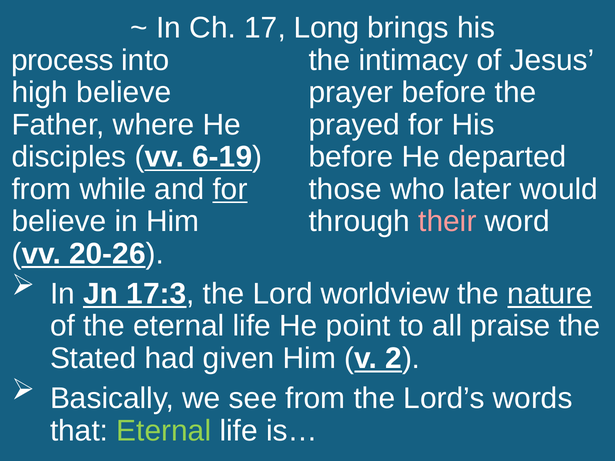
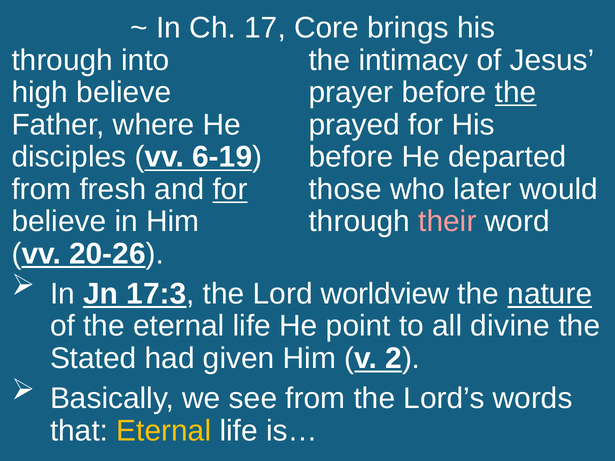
Long: Long -> Core (326, 28)
process: process -> through (62, 60)
the underline: none -> present (516, 93)
while: while -> fresh (113, 189)
praise: praise -> divine (510, 326)
Eternal colour: light green -> yellow (164, 431)
